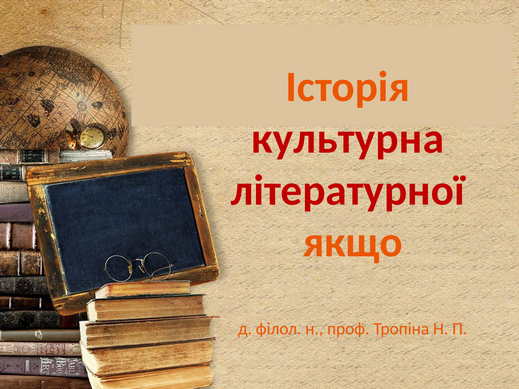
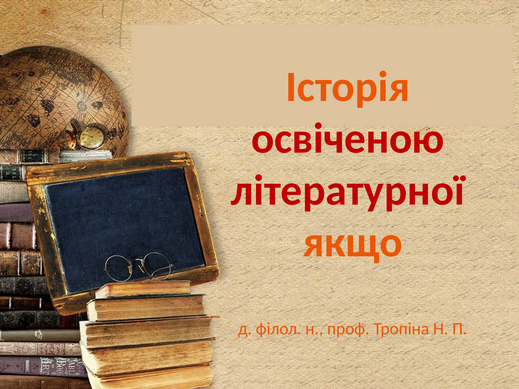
культурна: культурна -> освіченою (348, 139)
